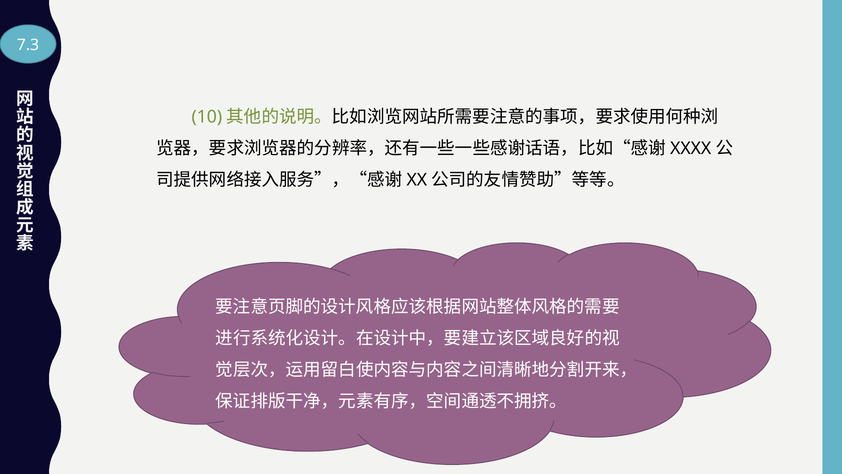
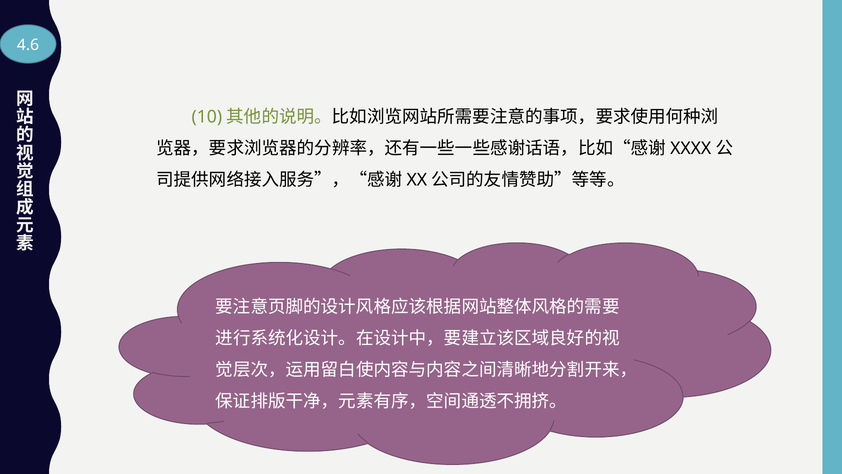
7.3: 7.3 -> 4.6 (28, 45)
